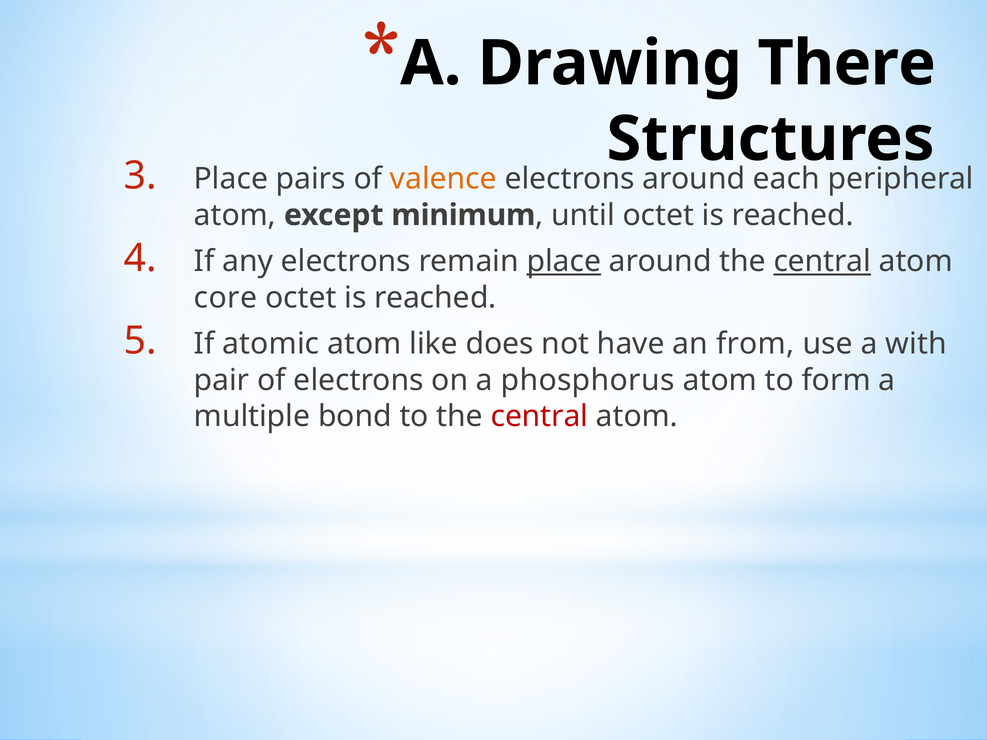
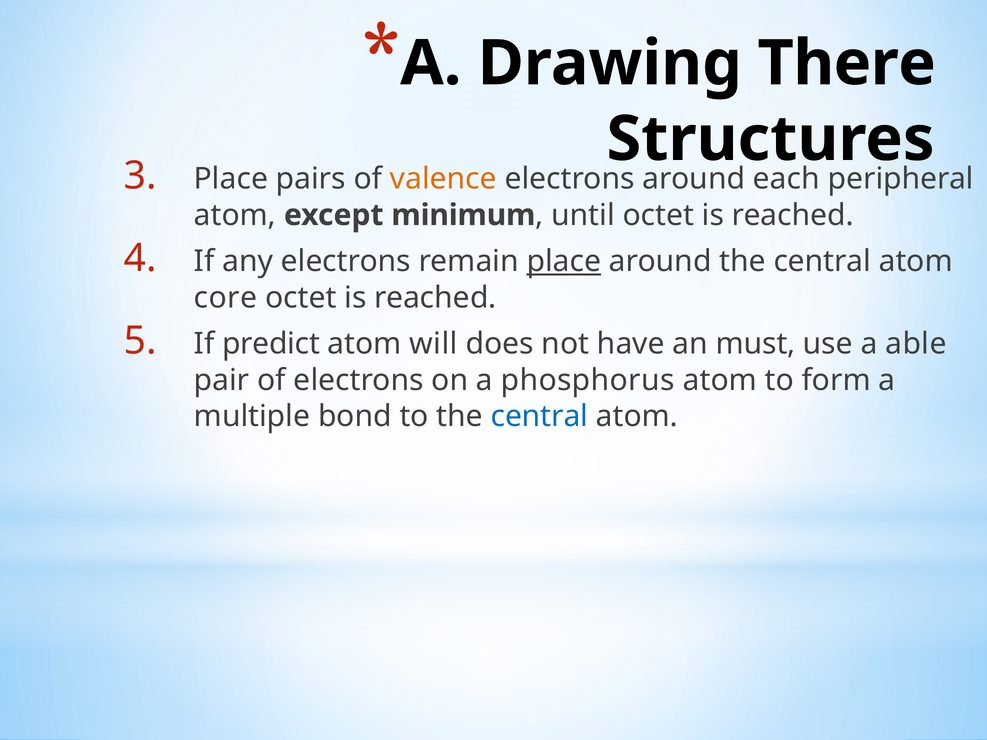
central underline: present -> none (822, 262)
atomic: atomic -> predict (271, 344)
like: like -> will (433, 344)
from: from -> must (756, 344)
with: with -> able (916, 344)
central colour: red -> blue (539, 416)
